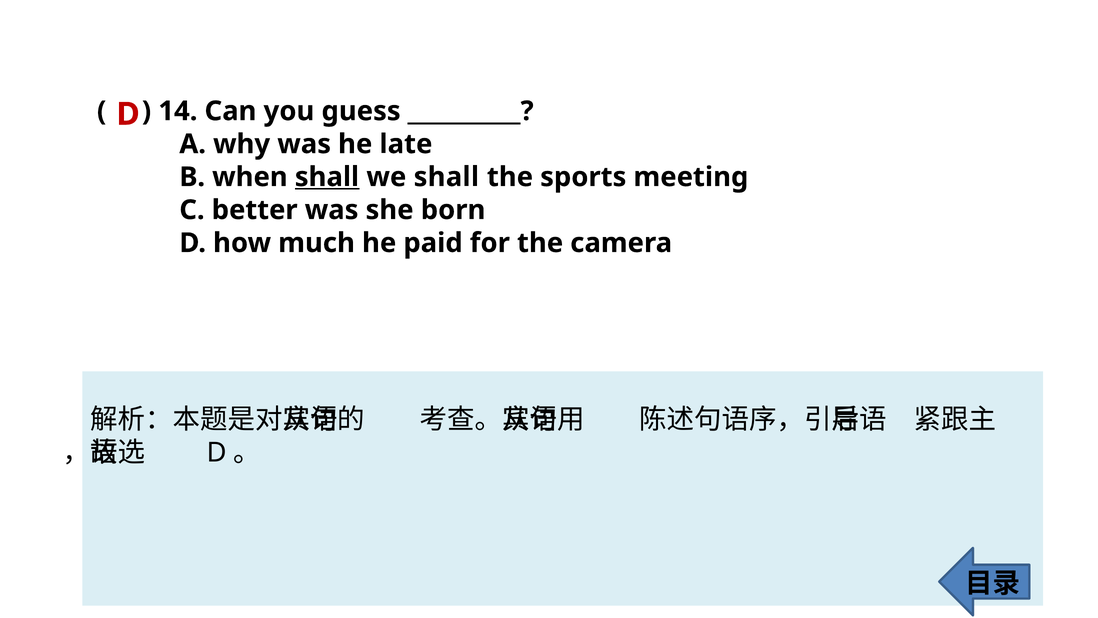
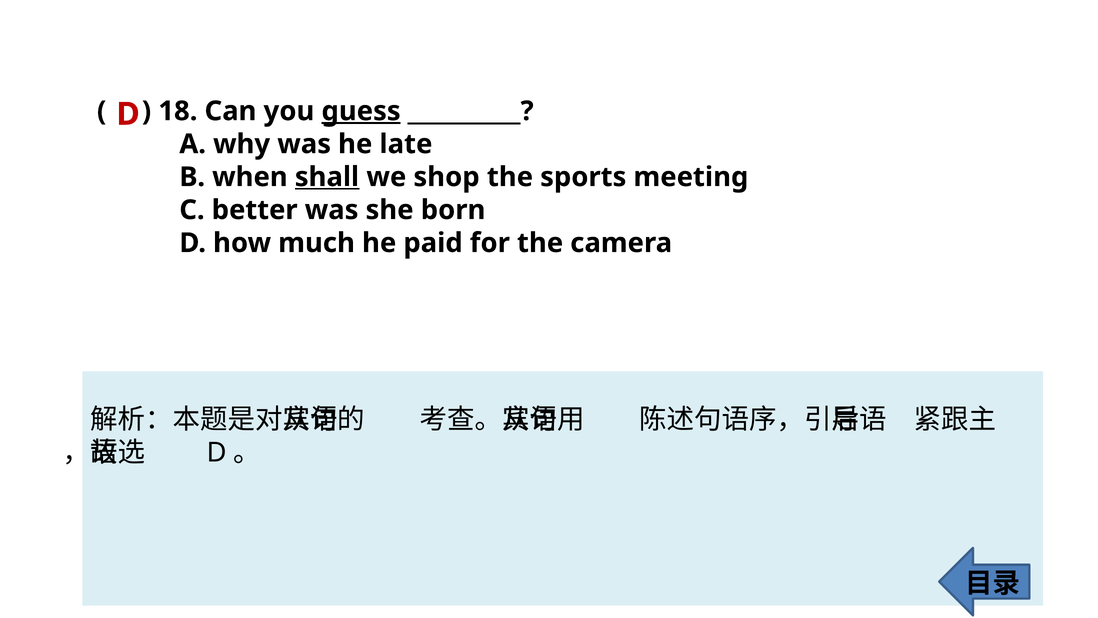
14: 14 -> 18 (178, 111)
guess underline: none -> present (361, 111)
we shall: shall -> shop (447, 177)
